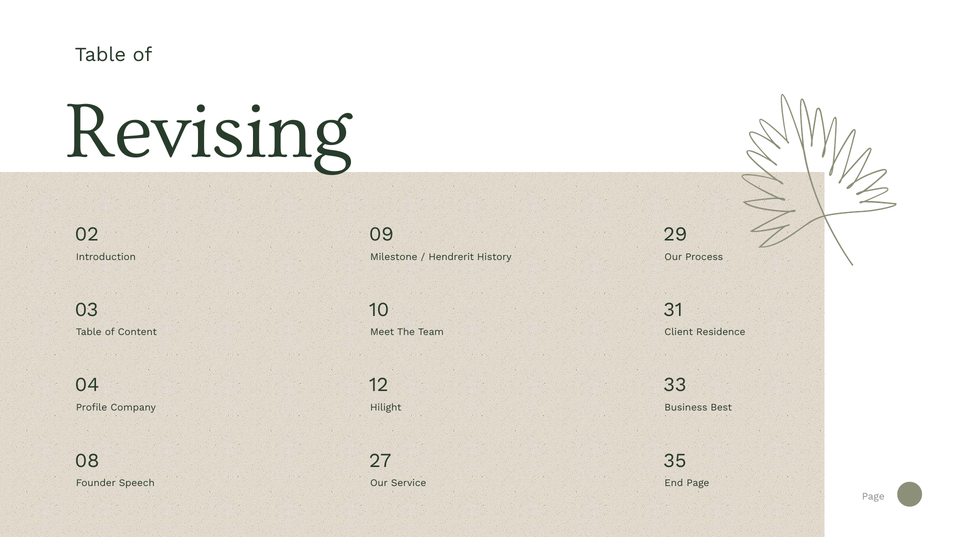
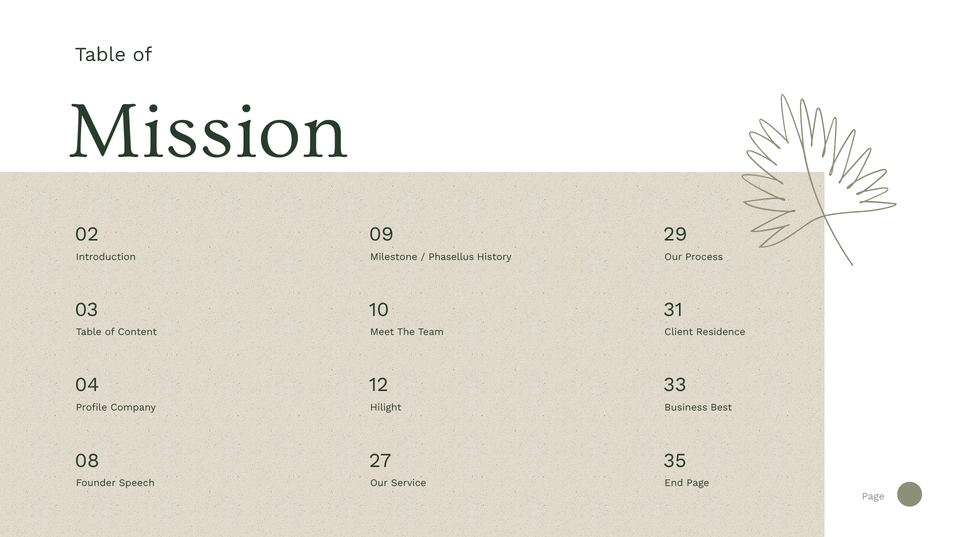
Revising: Revising -> Mission (208, 130)
Hendrerit: Hendrerit -> Phasellus (451, 257)
